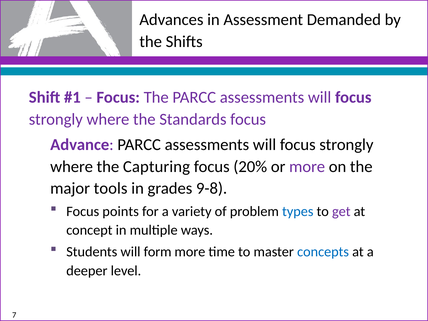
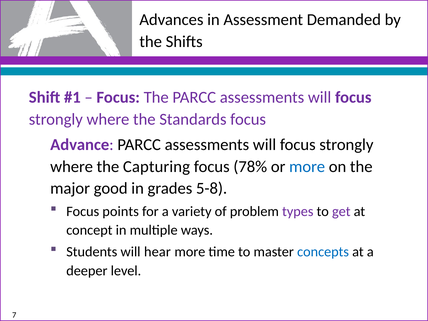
20%: 20% -> 78% (250, 167)
more colour: purple -> blue (307, 167)
tools: tools -> good (111, 189)
9-8: 9-8 -> 5-8 (212, 189)
types colour: blue -> purple (298, 211)
form: form -> hear (157, 252)
